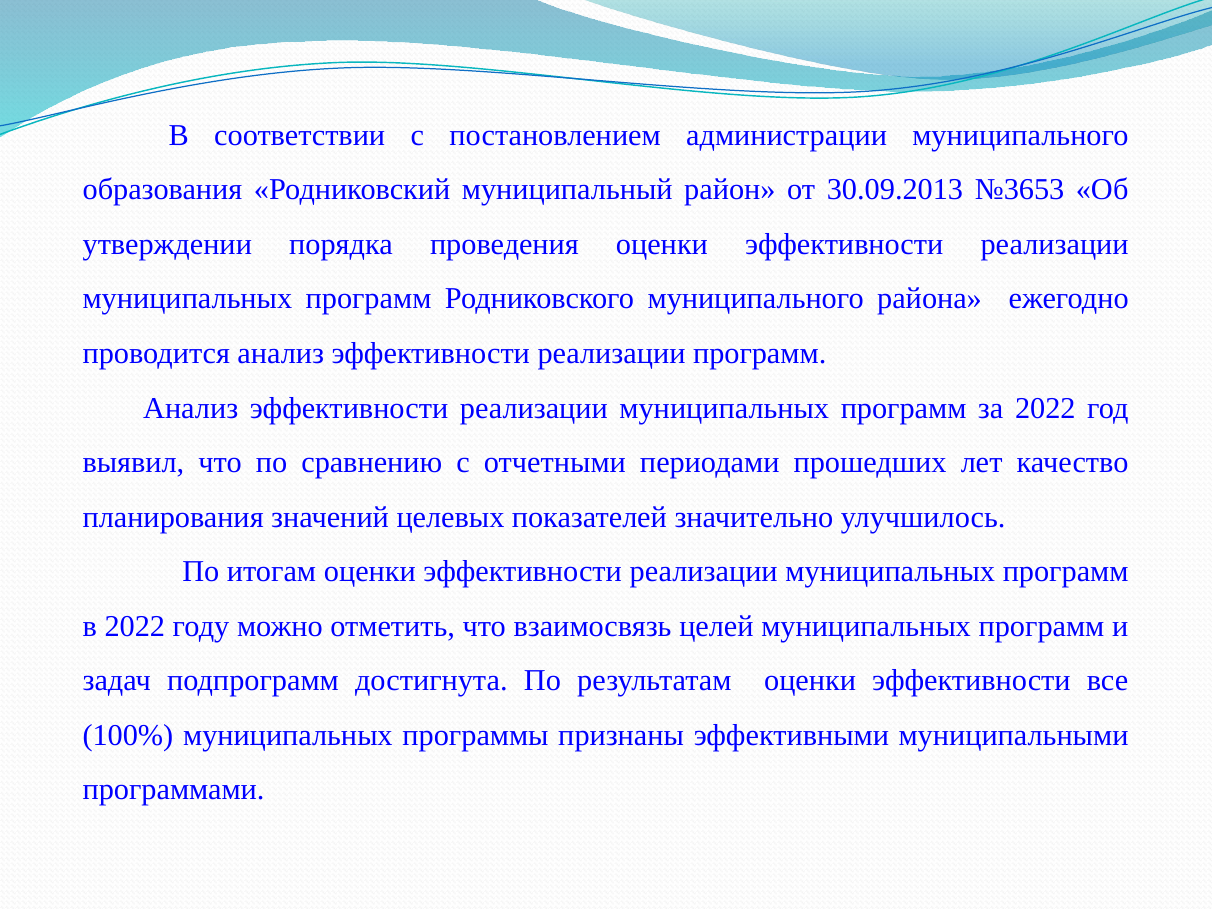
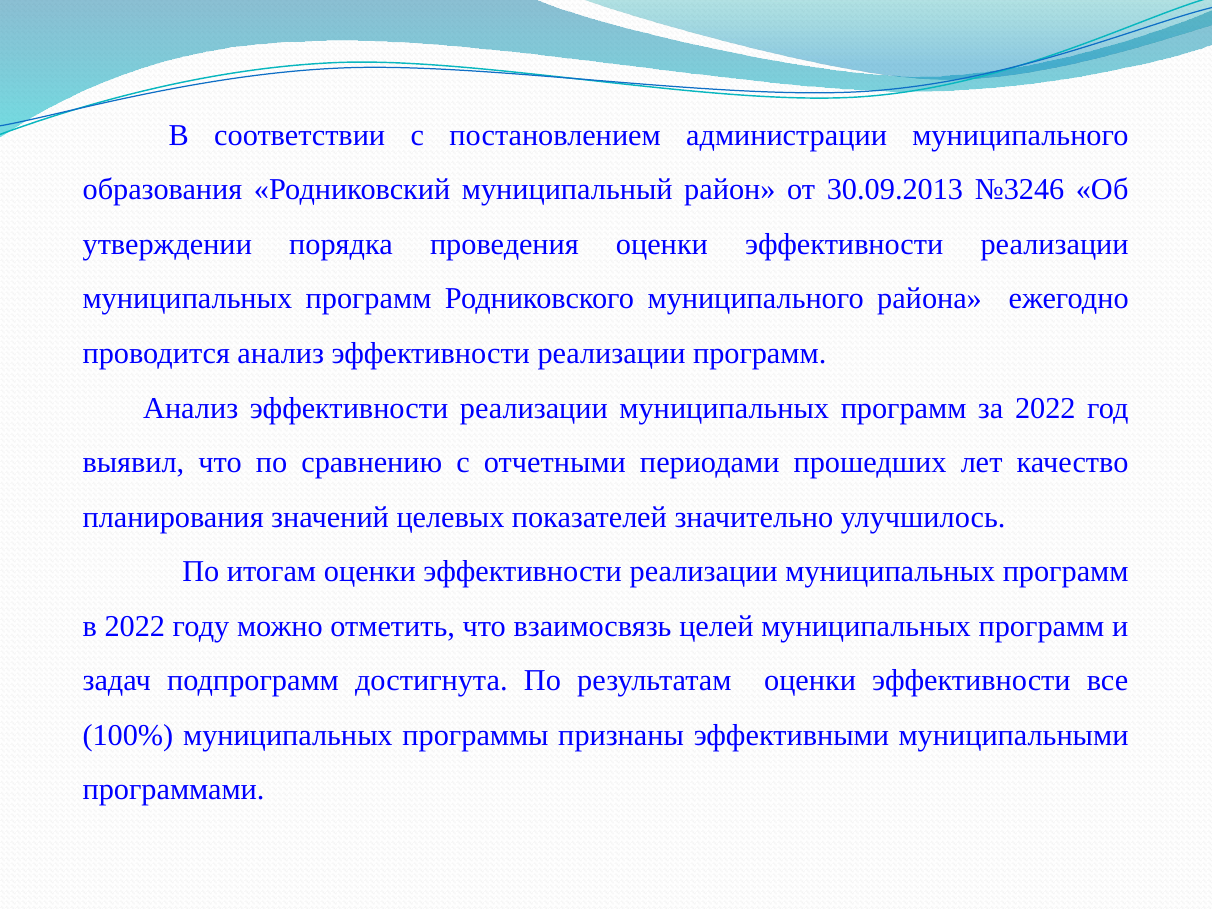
№3653: №3653 -> №3246 (1020, 190)
